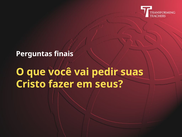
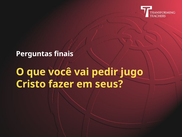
suas: suas -> jugo (132, 72)
